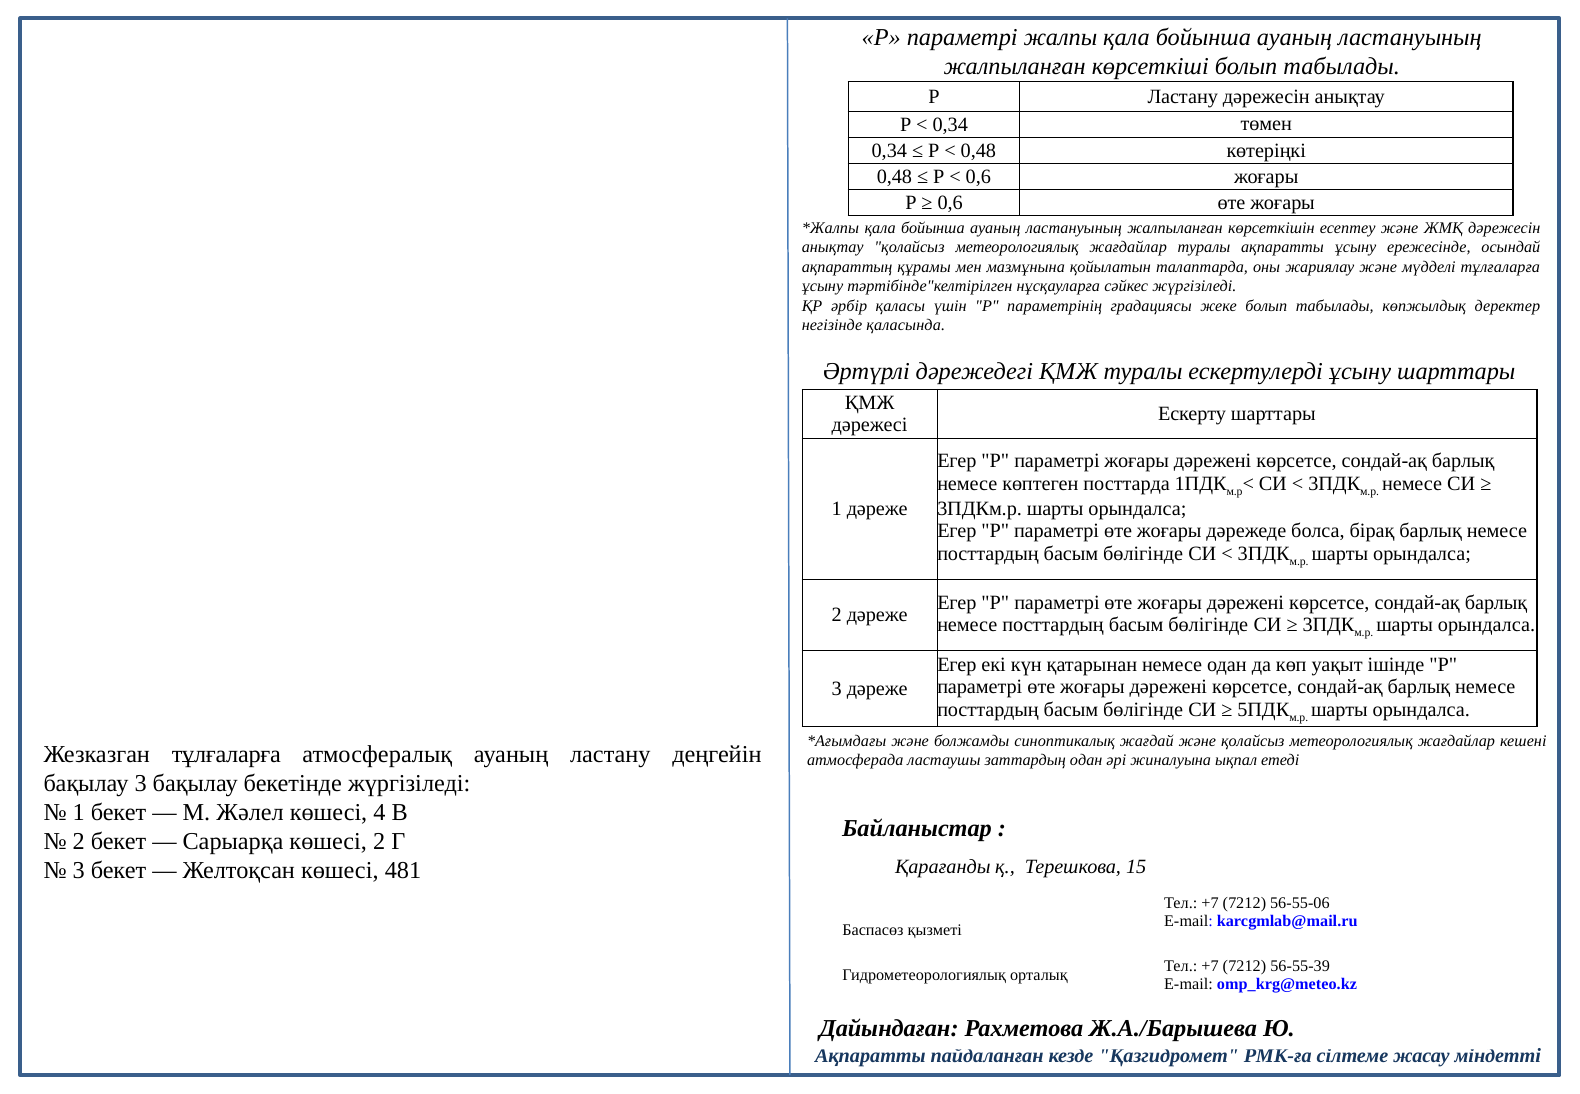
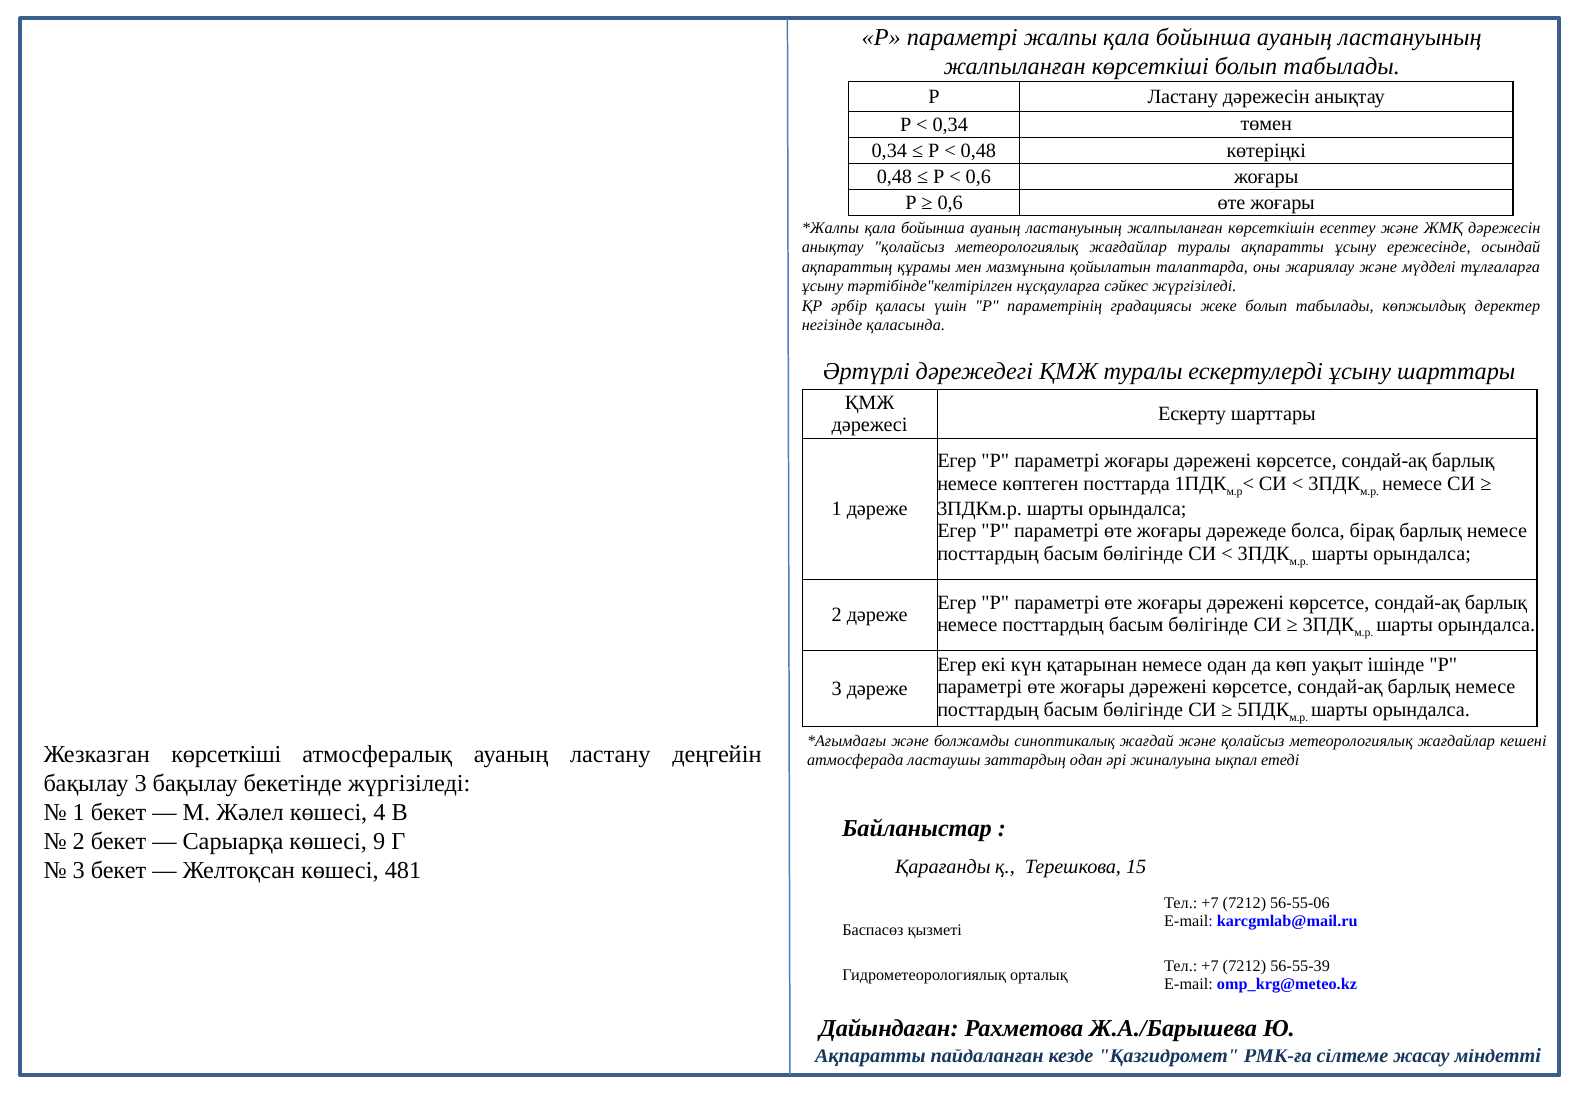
Жезказган тұлғаларға: тұлғаларға -> көрсеткіші (226, 754)
көшесі 2: 2 -> 9 (379, 842)
